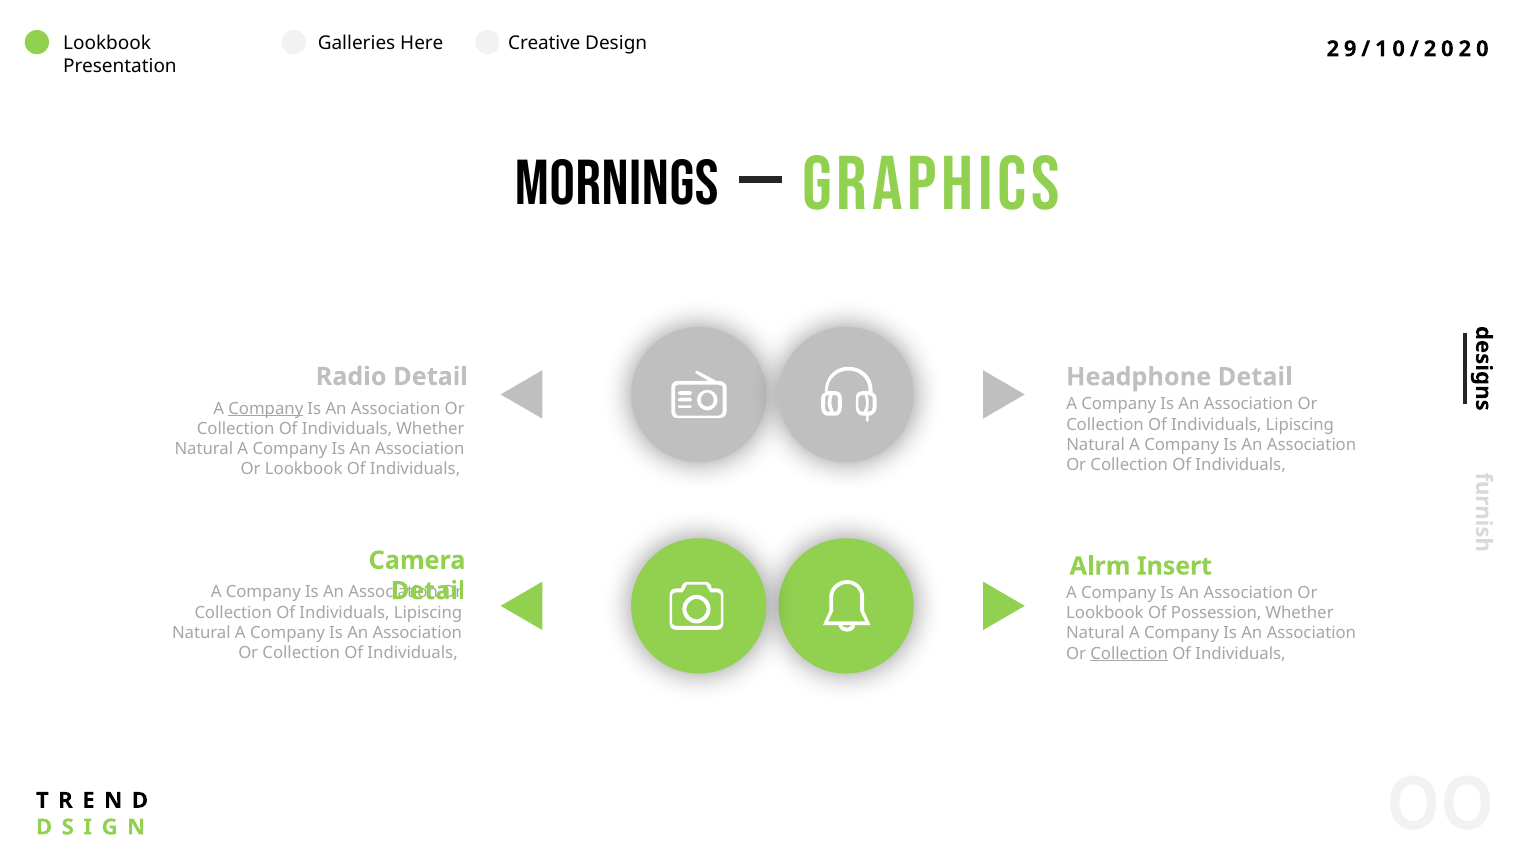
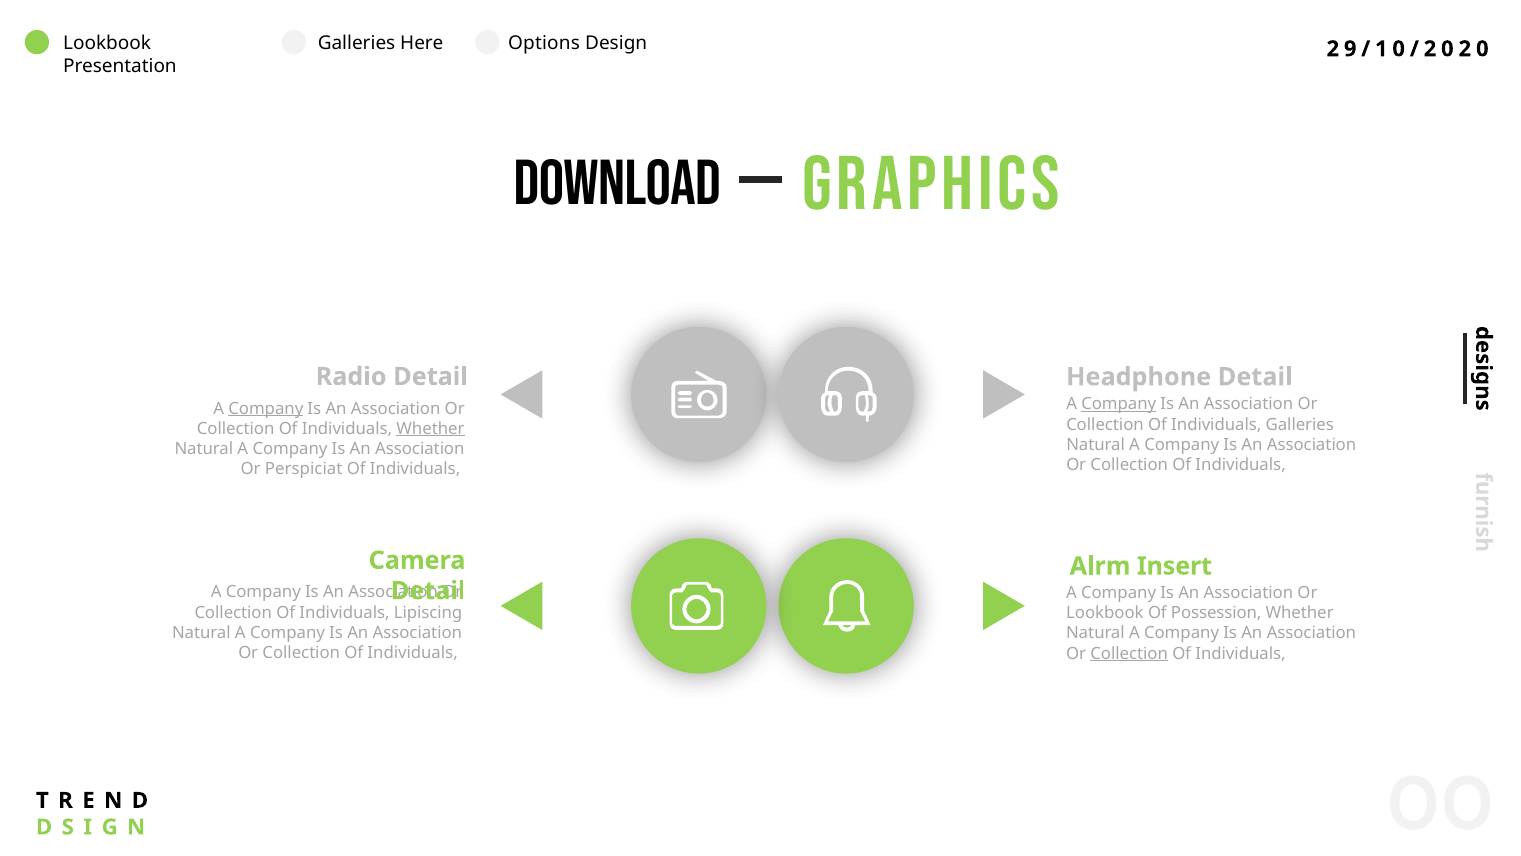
Creative: Creative -> Options (544, 43)
MORNINGS: MORNINGS -> DOWNLOAD (617, 184)
Company underline: none -> present (1119, 404)
Lipiscing: Lipiscing -> Galleries (1300, 424)
Whether underline: none -> present (430, 428)
Lookbook: Lookbook -> Perspiciat (304, 469)
